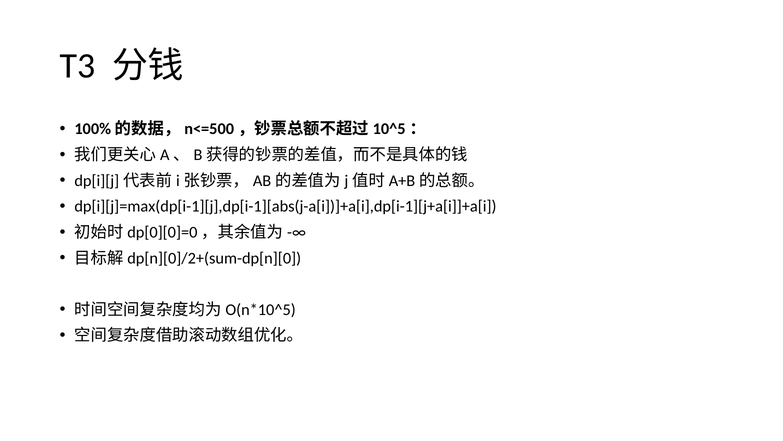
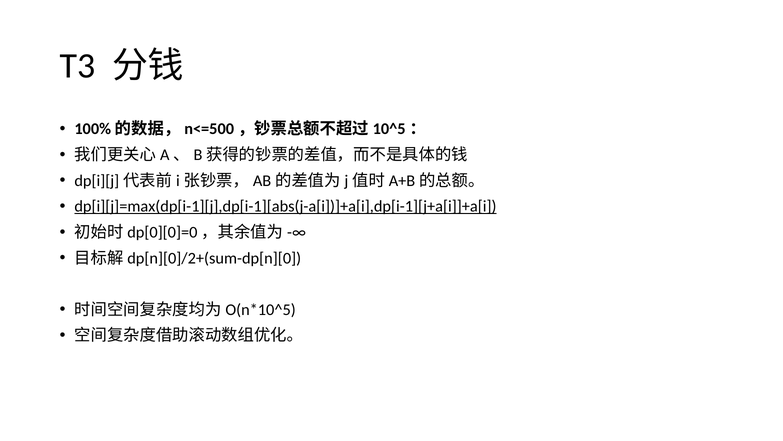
dp[i][j]=max(dp[i-1][j],dp[i-1][abs(j-a[i])]+a[i],dp[i-1][j+a[i]]+a[i underline: none -> present (285, 206)
